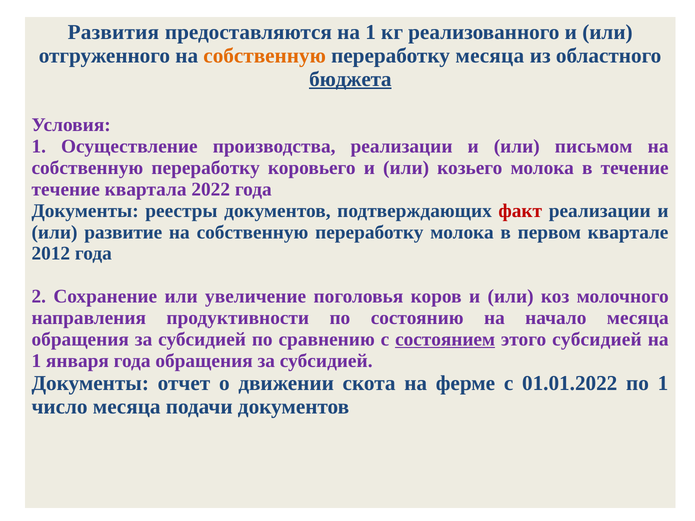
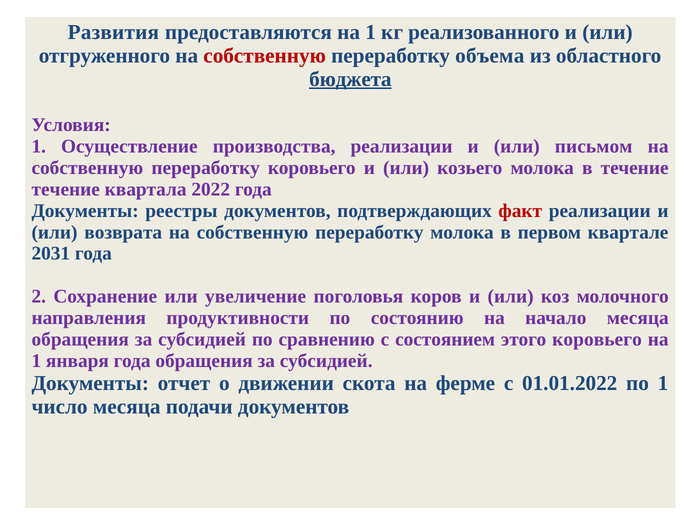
собственную colour: orange -> red (265, 56)
переработку месяца: месяца -> объема (490, 56)
развитие: развитие -> возврата (123, 232)
2012: 2012 -> 2031 (51, 254)
состоянием underline: present -> none (445, 339)
этого субсидией: субсидией -> коровьего (597, 339)
